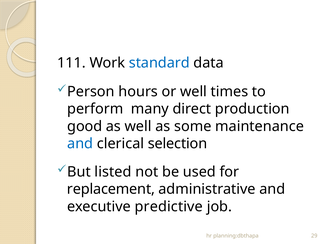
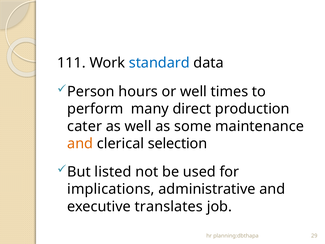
good: good -> cater (85, 126)
and colour: blue -> orange (80, 143)
replacement: replacement -> implications (111, 189)
predictive: predictive -> translates (169, 206)
